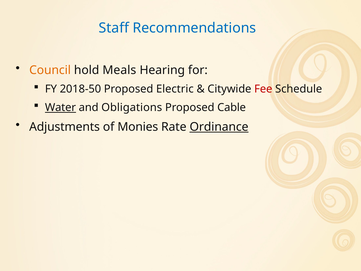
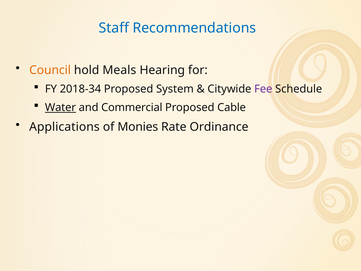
2018-50: 2018-50 -> 2018-34 (80, 89)
Electric: Electric -> System (175, 89)
Fee colour: red -> purple (263, 89)
Obligations: Obligations -> Commercial (132, 107)
Adjustments: Adjustments -> Applications (64, 127)
Ordinance underline: present -> none (219, 127)
